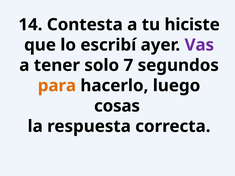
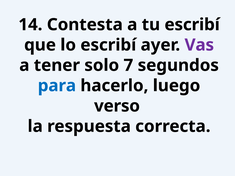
tu hiciste: hiciste -> escribí (192, 25)
para colour: orange -> blue (57, 86)
cosas: cosas -> verso (117, 106)
